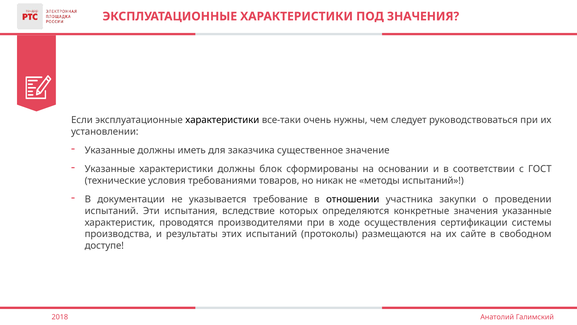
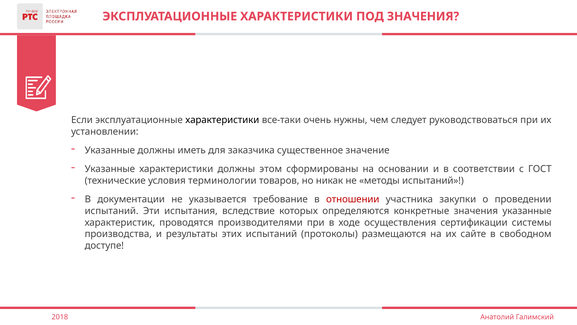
блок: блок -> этом (271, 169)
требованиями: требованиями -> терминологии (222, 180)
отношении colour: black -> red (353, 199)
